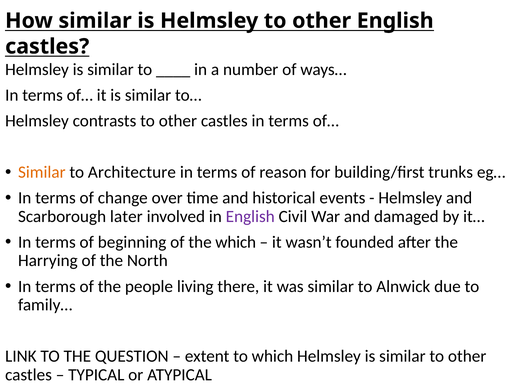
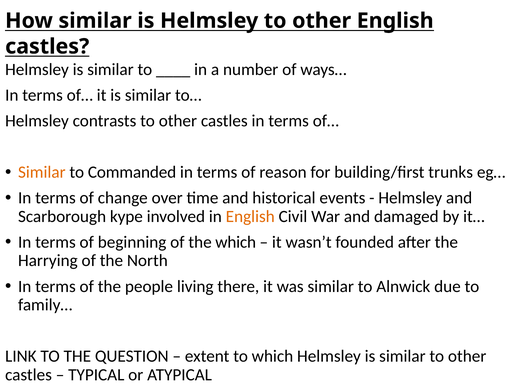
Architecture: Architecture -> Commanded (132, 172)
later: later -> kype (126, 217)
English colour: purple -> orange (250, 217)
